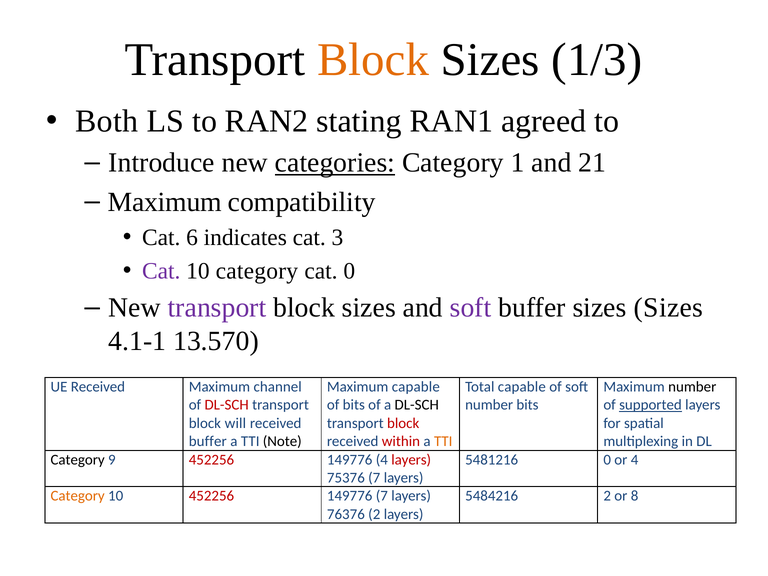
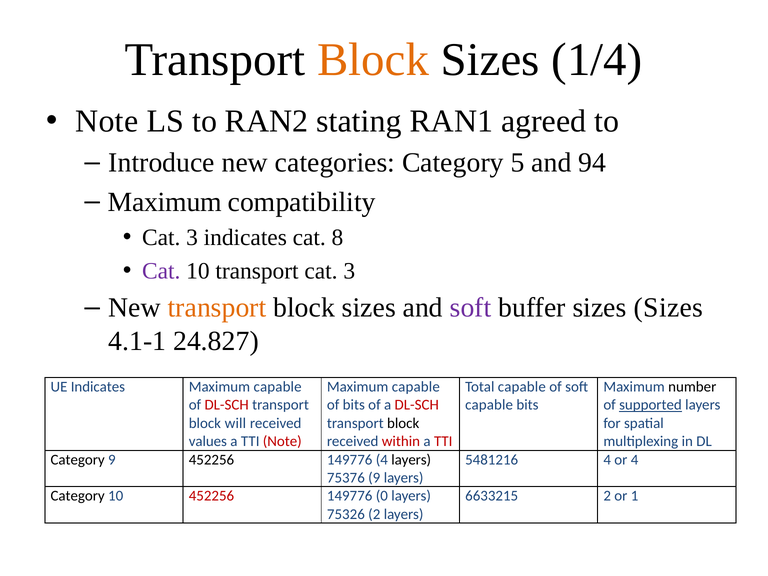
1/3: 1/3 -> 1/4 (597, 60)
Both: Both -> Note (107, 121)
categories underline: present -> none (335, 163)
1: 1 -> 5 (518, 163)
21: 21 -> 94 (592, 163)
6: 6 -> 3 (192, 238)
3: 3 -> 8 (337, 238)
10 category: category -> transport (257, 271)
0: 0 -> 3 (349, 271)
transport colour: purple -> orange (217, 308)
13.570: 13.570 -> 24.827 (216, 341)
UE Received: Received -> Indicates (98, 387)
channel: channel -> capable (278, 387)
DL-SCH colour: black -> red (417, 405)
number: number -> capable (489, 405)
block colour: red -> black (403, 423)
buffer: buffer -> values (208, 441)
Note colour: black -> red (282, 441)
TTI colour: orange -> red (443, 441)
452256 colour: red -> black (211, 460)
layers colour: red -> black (411, 460)
5481216 0: 0 -> 4 (607, 460)
75376 7: 7 -> 9 (374, 478)
Category colour: orange -> black (78, 496)
149776 7: 7 -> 0 (382, 496)
5484216: 5484216 -> 6633215 (492, 496)
8: 8 -> 1 (635, 496)
76376: 76376 -> 75326 (346, 514)
